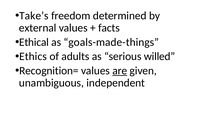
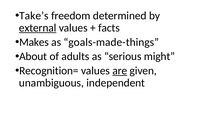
external underline: none -> present (38, 28)
Ethical: Ethical -> Makes (34, 42)
Ethics: Ethics -> About (33, 56)
willed: willed -> might (159, 56)
